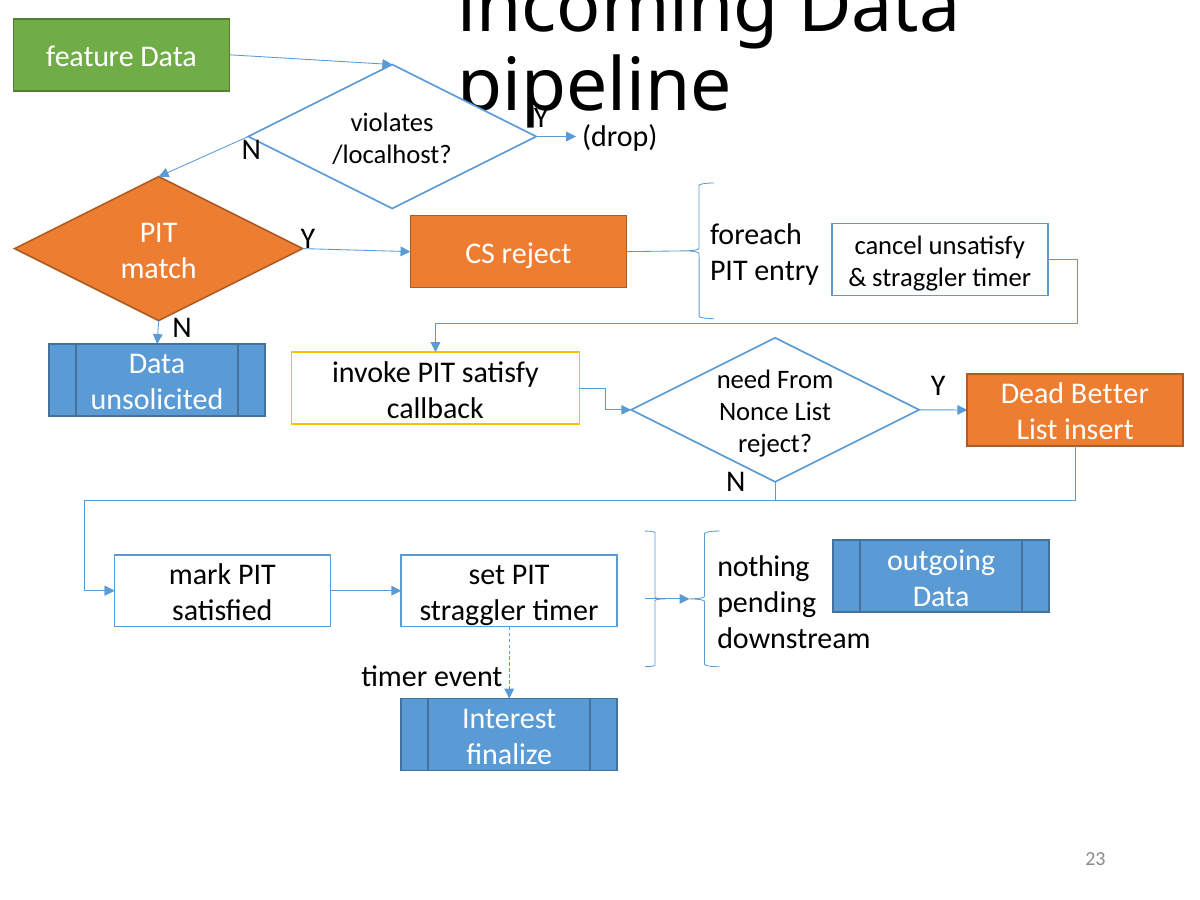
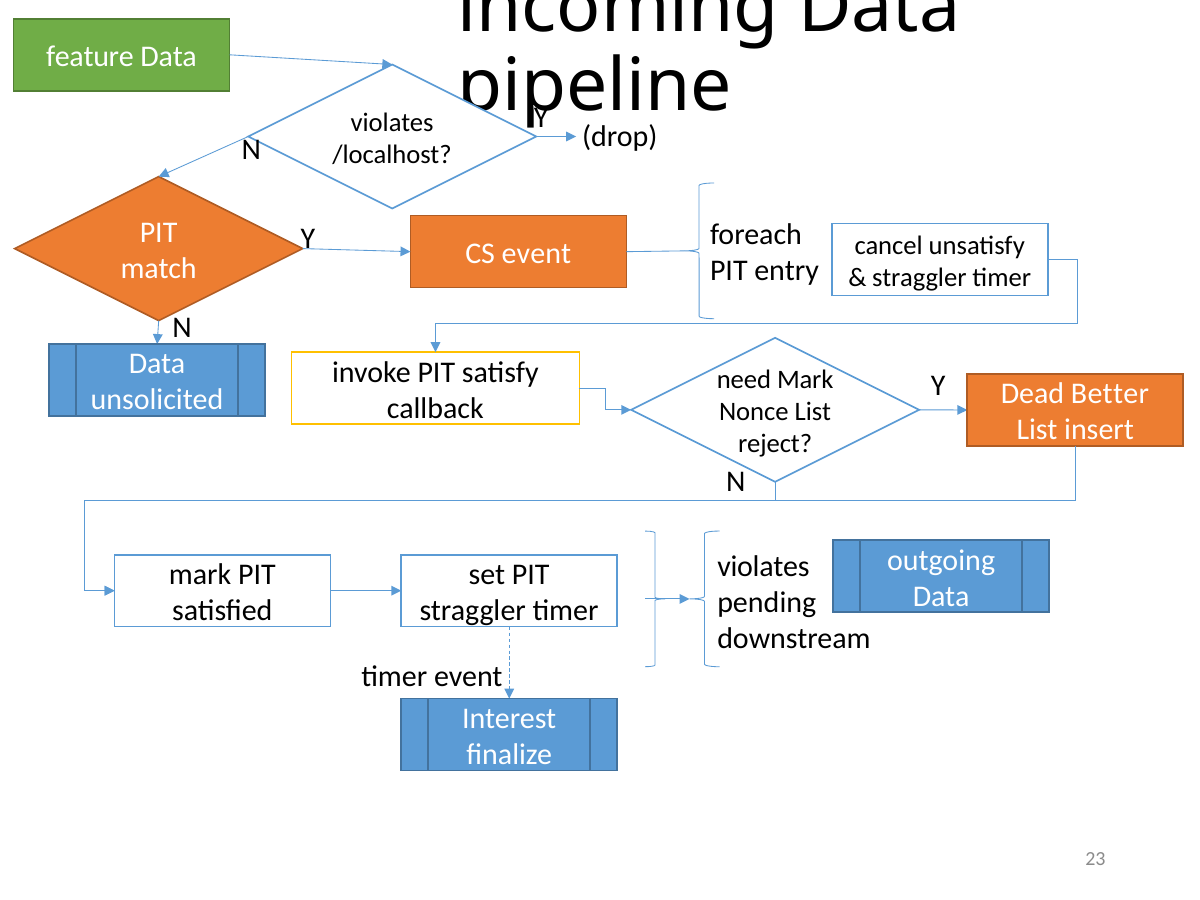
CS reject: reject -> event (536, 254)
need From: From -> Mark (805, 380)
nothing: nothing -> violates (763, 566)
